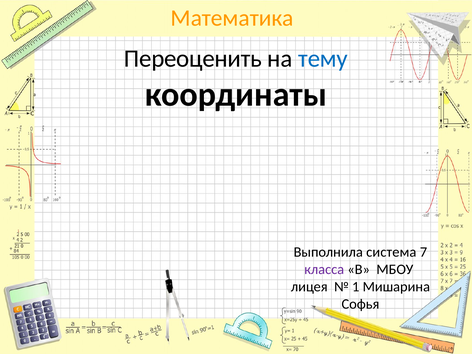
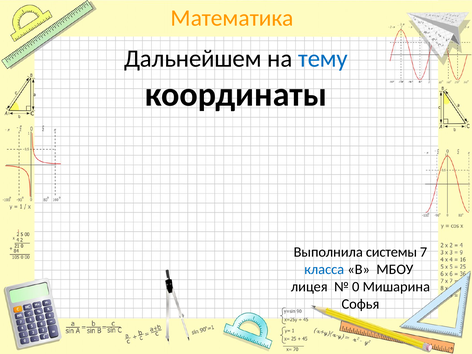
Переоценить: Переоценить -> Дальнейшем (193, 59)
система: система -> системы (391, 252)
класса colour: purple -> blue (324, 270)
1: 1 -> 0 (356, 287)
